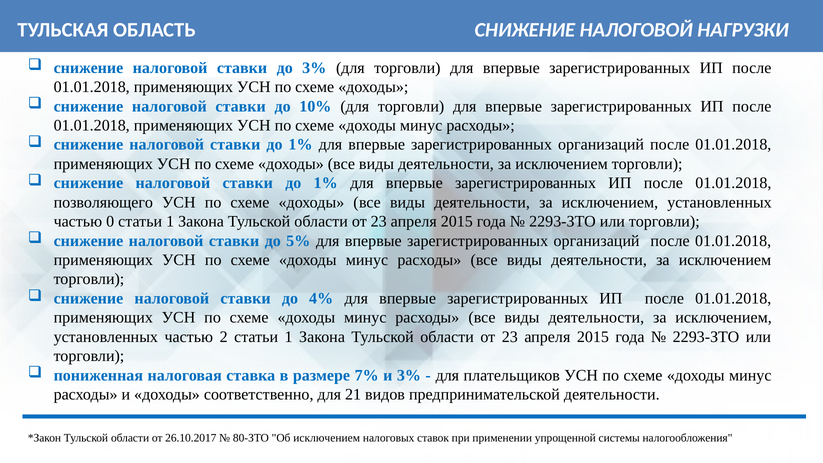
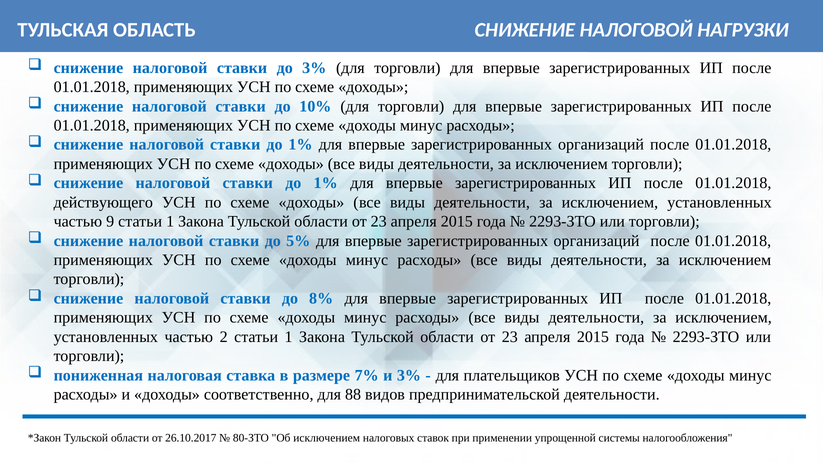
позволяющего: позволяющего -> действующего (103, 202)
0: 0 -> 9 (110, 222)
4%: 4% -> 8% (321, 298)
21: 21 -> 88 (353, 394)
